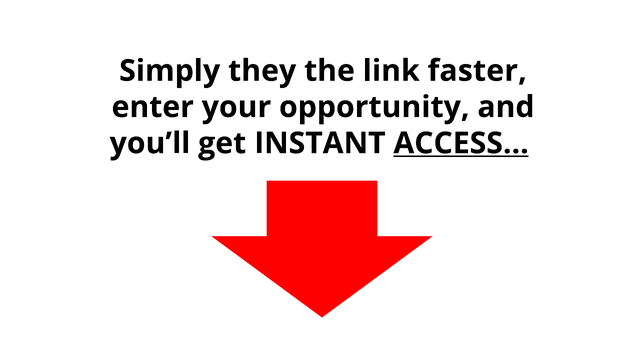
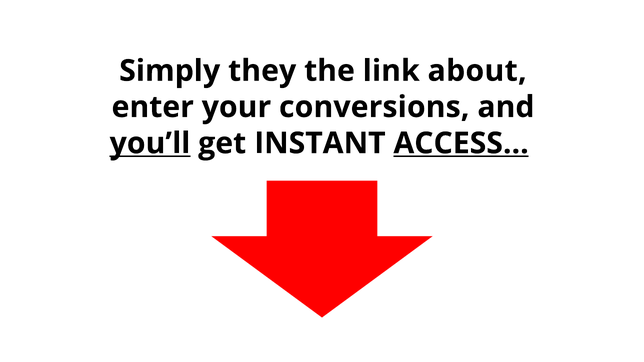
faster: faster -> about (477, 71)
opportunity: opportunity -> conversions (374, 107)
you’ll underline: none -> present (150, 143)
